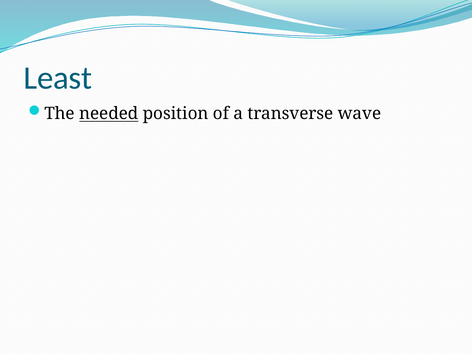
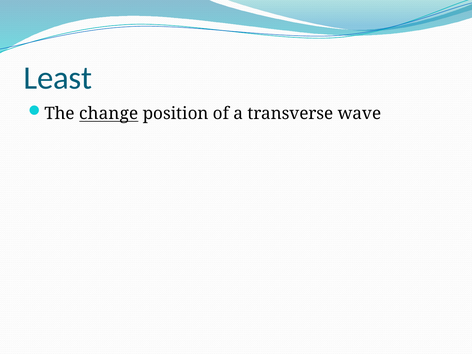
needed: needed -> change (109, 114)
